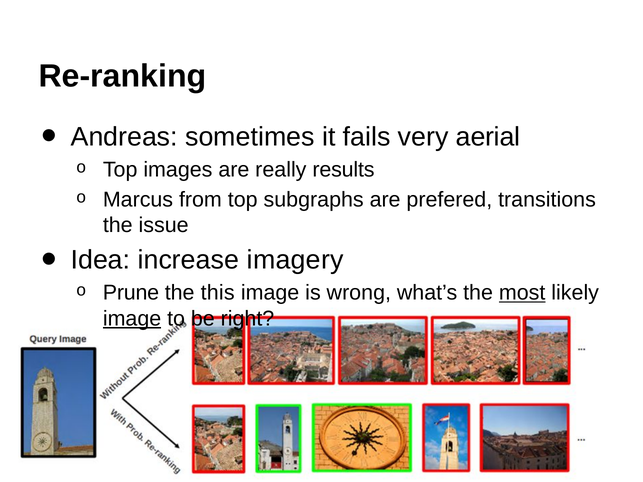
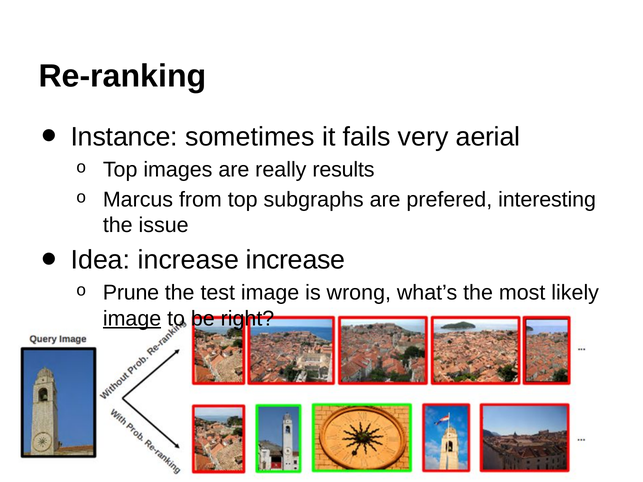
Andreas: Andreas -> Instance (124, 137)
transitions: transitions -> interesting (547, 200)
increase imagery: imagery -> increase (296, 260)
this: this -> test (218, 293)
most underline: present -> none (522, 293)
